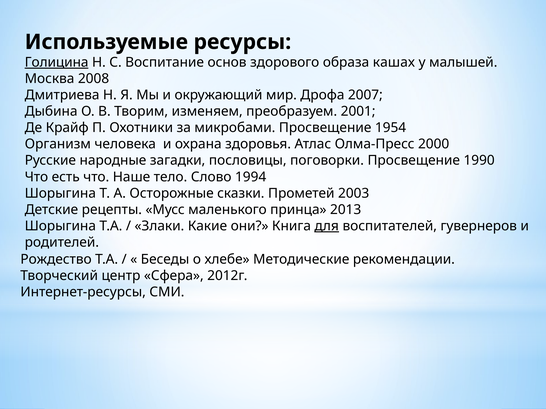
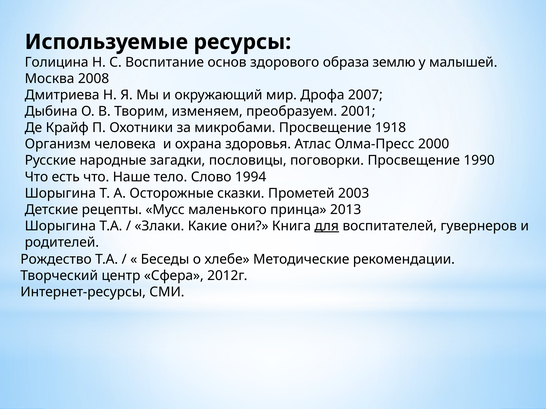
Голицина underline: present -> none (57, 62)
кашах: кашах -> землю (394, 62)
1954: 1954 -> 1918 (391, 128)
